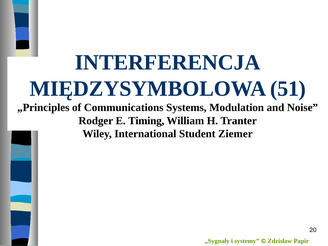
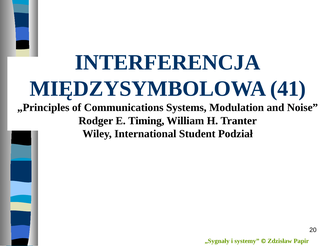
51: 51 -> 41 (288, 89)
Ziemer: Ziemer -> Podział (235, 134)
